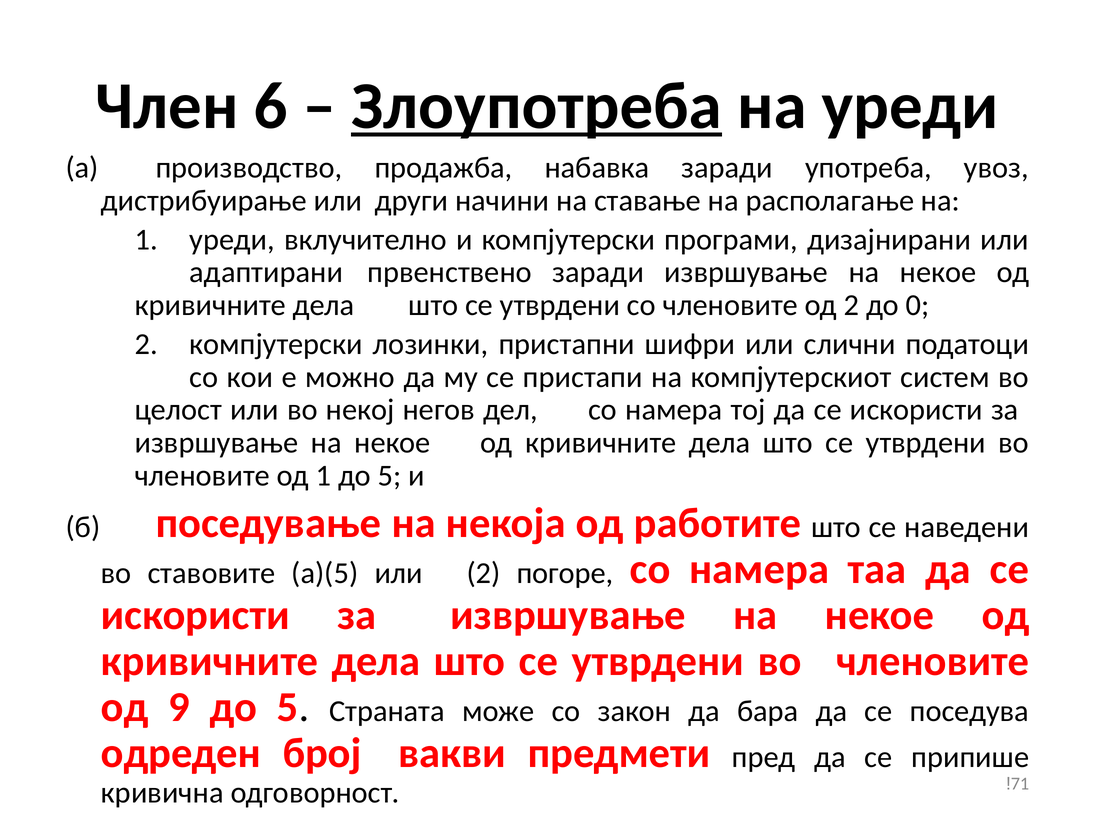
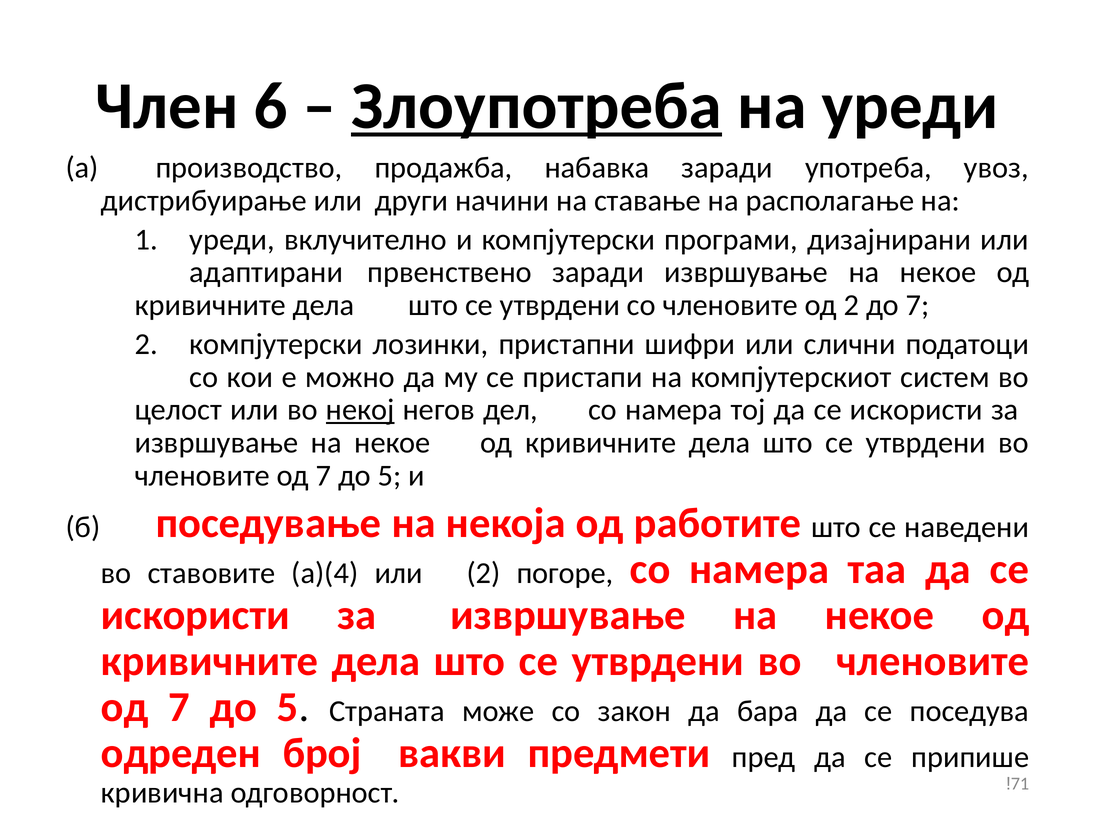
до 0: 0 -> 7 (917, 305)
некој underline: none -> present (360, 410)
1: 1 -> 7 (323, 476)
a)(5: a)(5 -> a)(4 (325, 574)
9: 9 -> 7 (179, 708)
